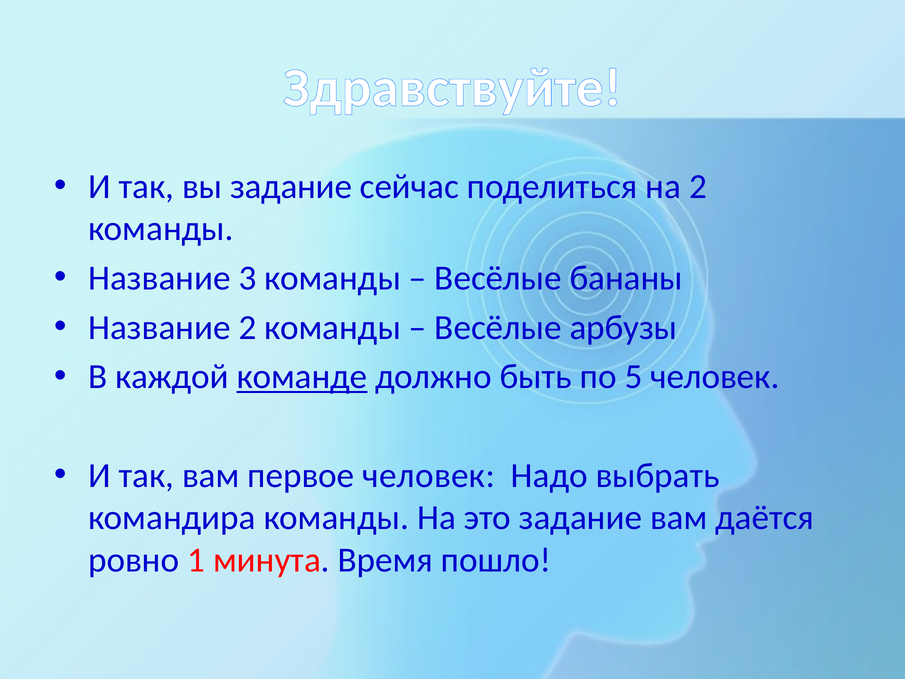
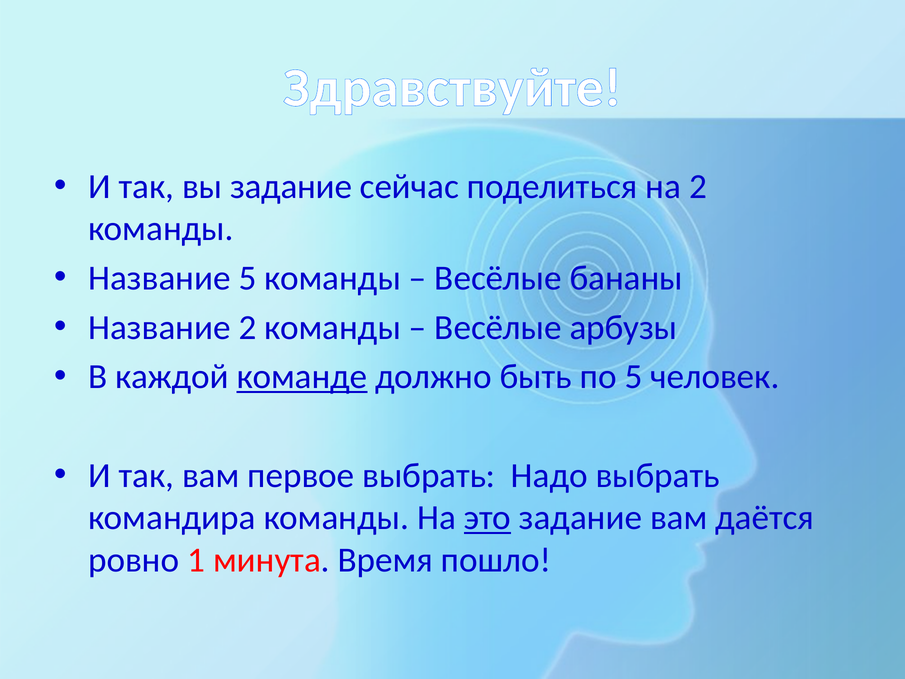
Название 3: 3 -> 5 (248, 278)
первое человек: человек -> выбрать (429, 475)
это underline: none -> present (487, 518)
